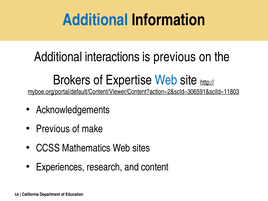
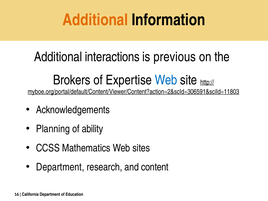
Additional colour: blue -> orange (95, 20)
Previous: Previous -> Planning (53, 129)
make: make -> ability (92, 129)
Experiences: Experiences -> Department (60, 167)
